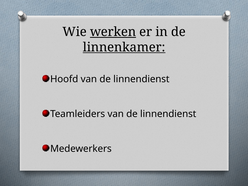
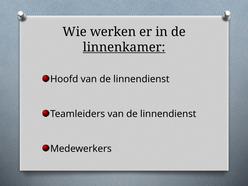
werken underline: present -> none (113, 32)
